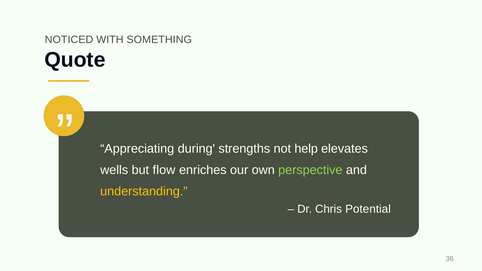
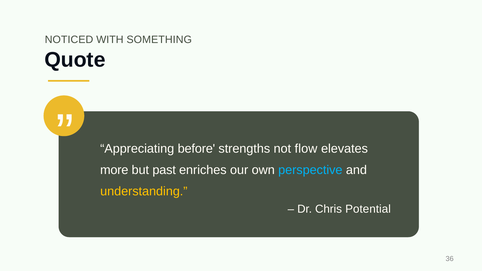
during: during -> before (196, 149)
help: help -> flow (306, 149)
wells: wells -> more (114, 170)
flow: flow -> past (164, 170)
perspective colour: light green -> light blue (310, 170)
